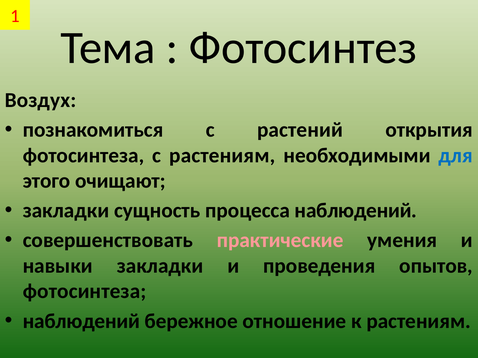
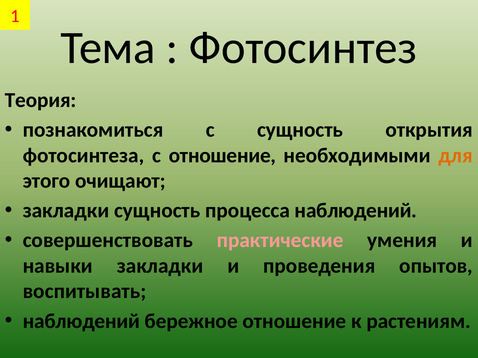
Воздух: Воздух -> Теория (41, 100)
с растений: растений -> сущность (300, 130)
с растениям: растениям -> отношение (222, 156)
для colour: blue -> orange (456, 156)
фотосинтеза: фотосинтеза -> воспитывать (85, 292)
